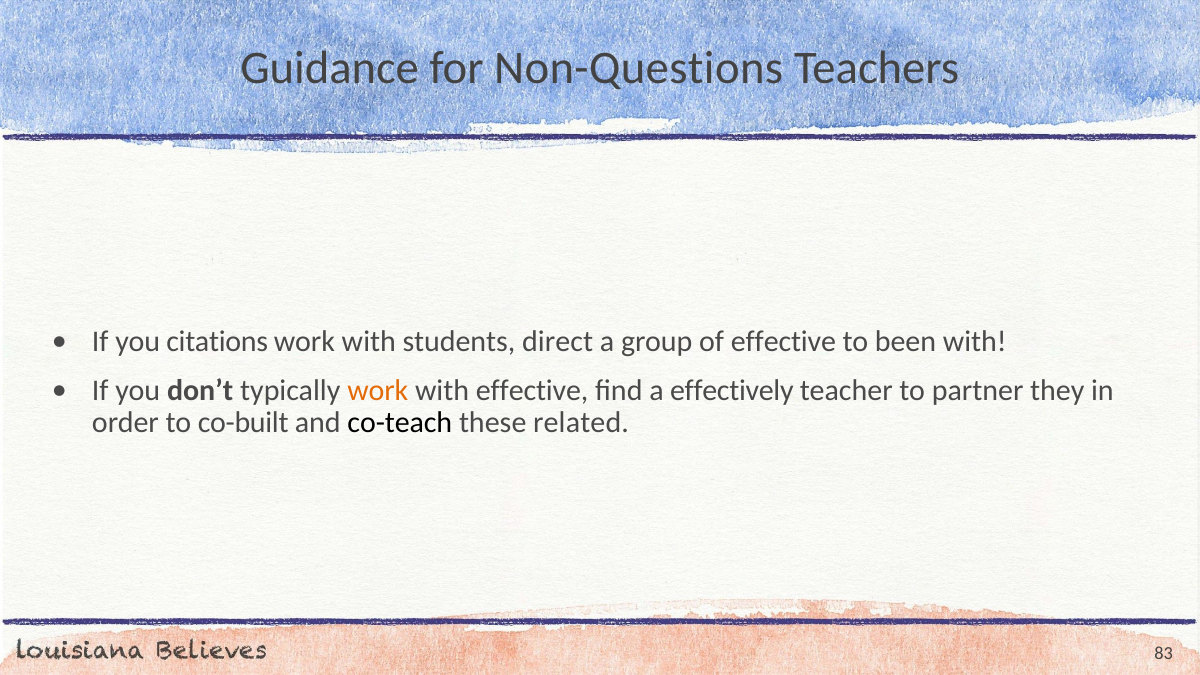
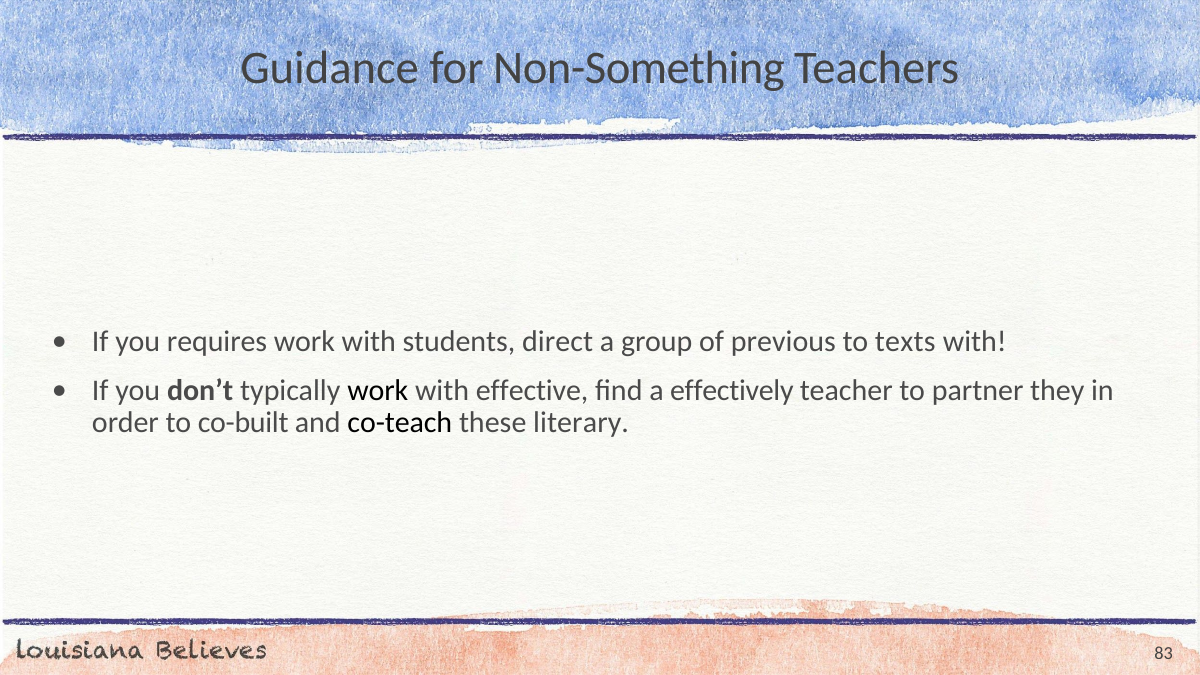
Non-Questions: Non-Questions -> Non-Something (639, 68)
citations: citations -> requires (217, 342)
of effective: effective -> previous (783, 342)
been: been -> texts (905, 342)
work colour: orange -> black (378, 391)
related: related -> literary (581, 423)
